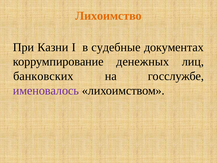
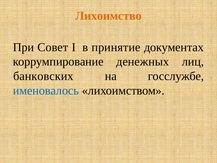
Казни: Казни -> Совет (53, 47)
судебные: судебные -> принятие (116, 47)
именовалось colour: purple -> blue (46, 91)
